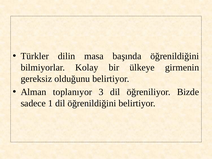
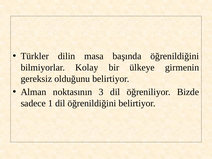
toplanıyor: toplanıyor -> noktasının (73, 92)
